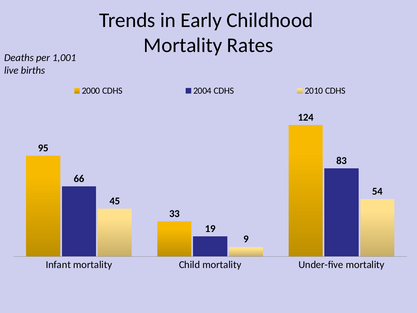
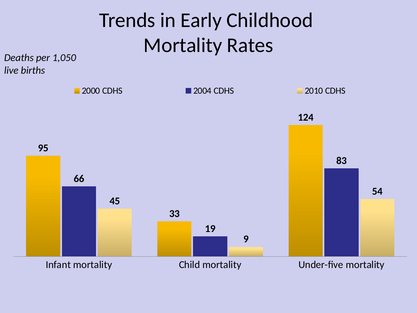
1,001: 1,001 -> 1,050 (64, 58)
